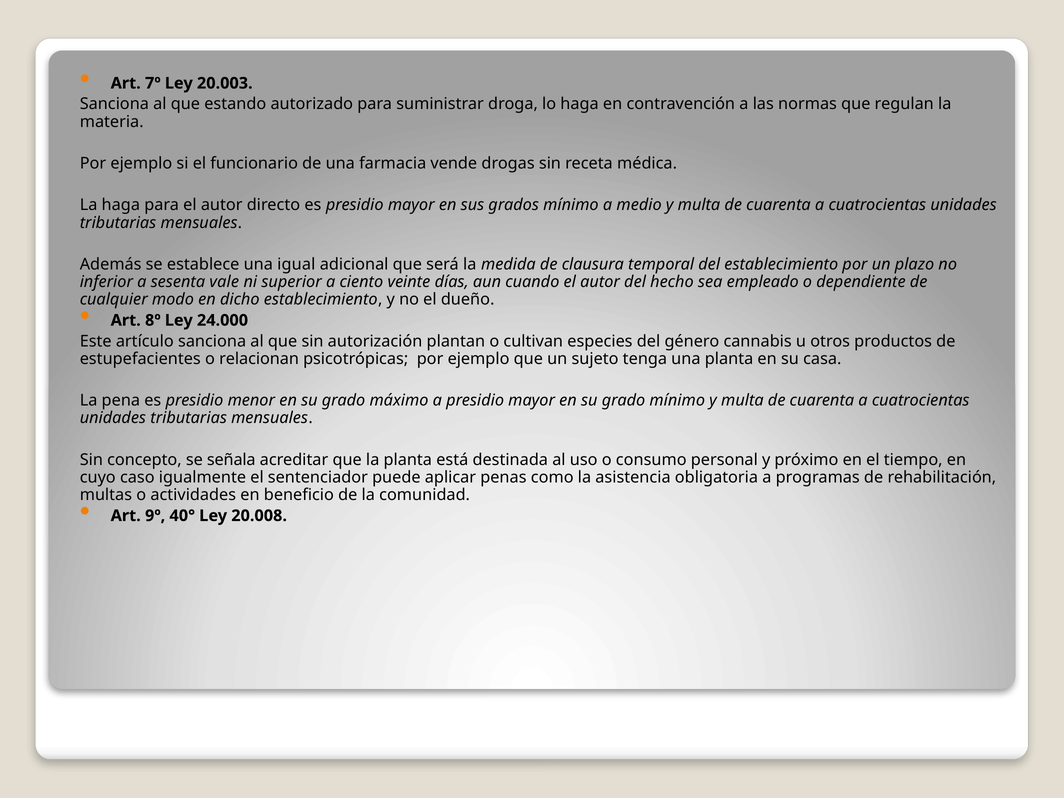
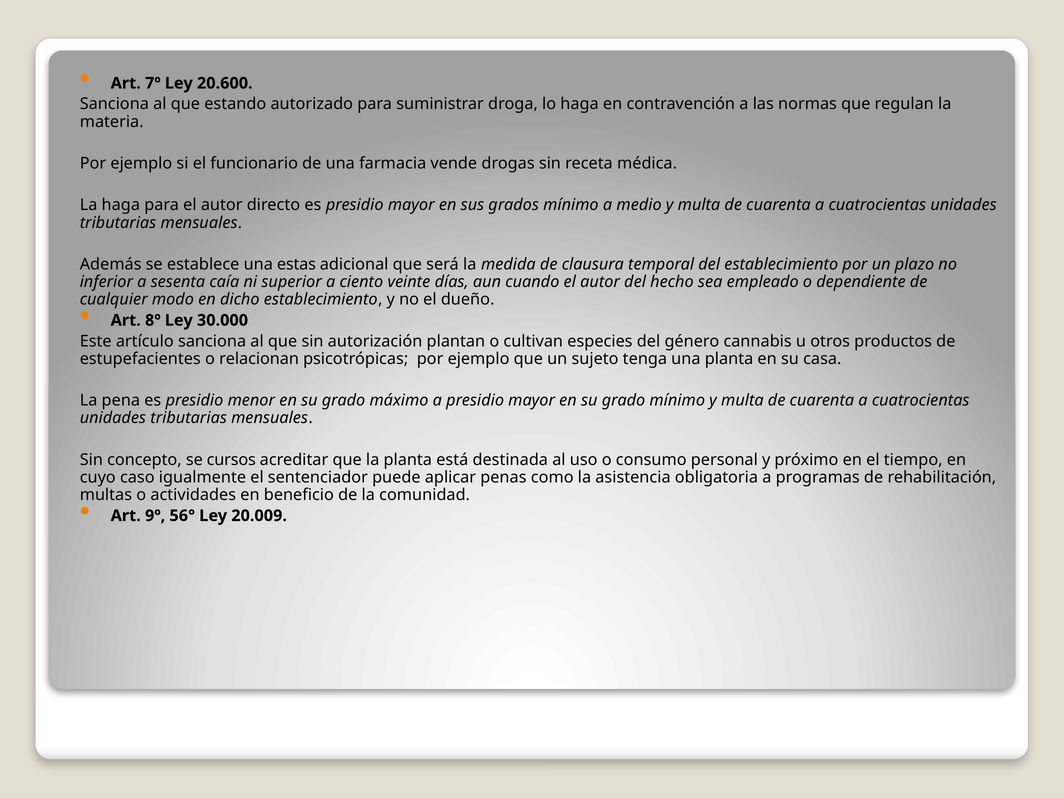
20.003: 20.003 -> 20.600 (225, 83)
igual: igual -> estas (296, 264)
vale: vale -> caía (224, 282)
24.000: 24.000 -> 30.000 (222, 320)
señala: señala -> cursos (231, 460)
40°: 40° -> 56° (182, 516)
20.008: 20.008 -> 20.009 (259, 516)
